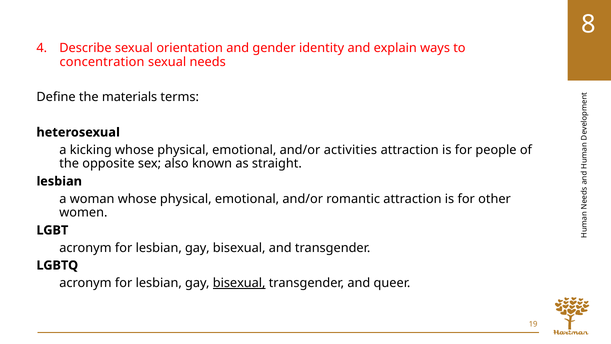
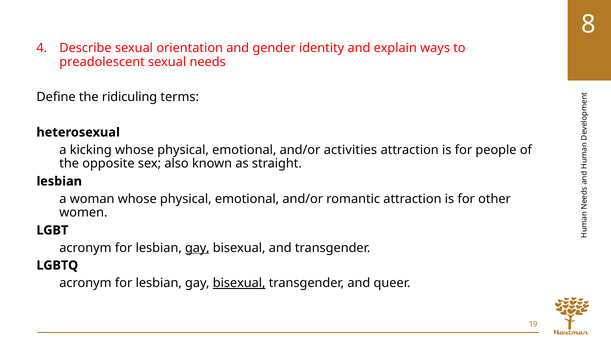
concentration: concentration -> preadolescent (102, 62)
materials: materials -> ridiculing (130, 97)
gay underline: none -> present (197, 248)
